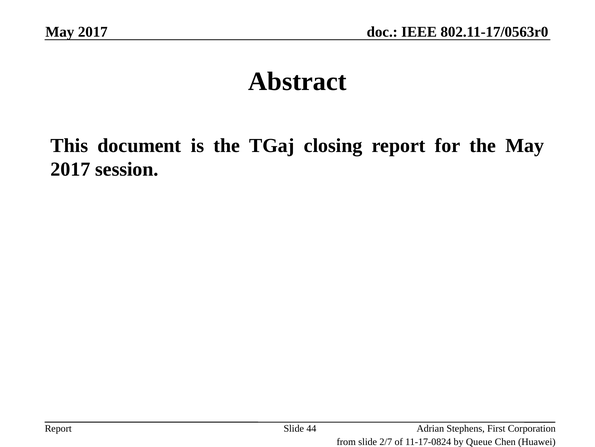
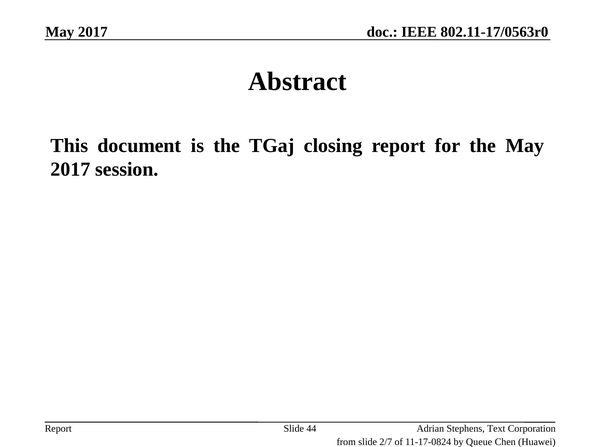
First: First -> Text (496, 428)
